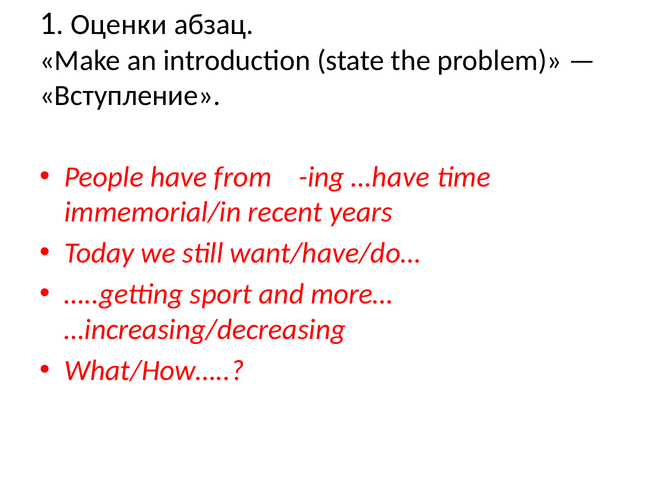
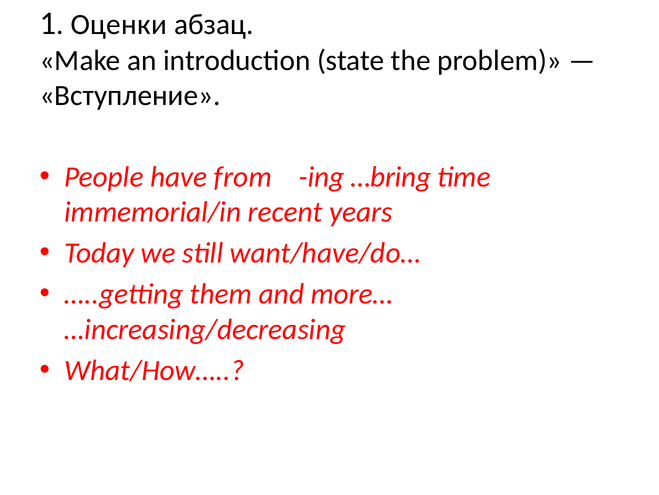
…have: …have -> …bring (391, 177)
sport: sport -> them (221, 294)
